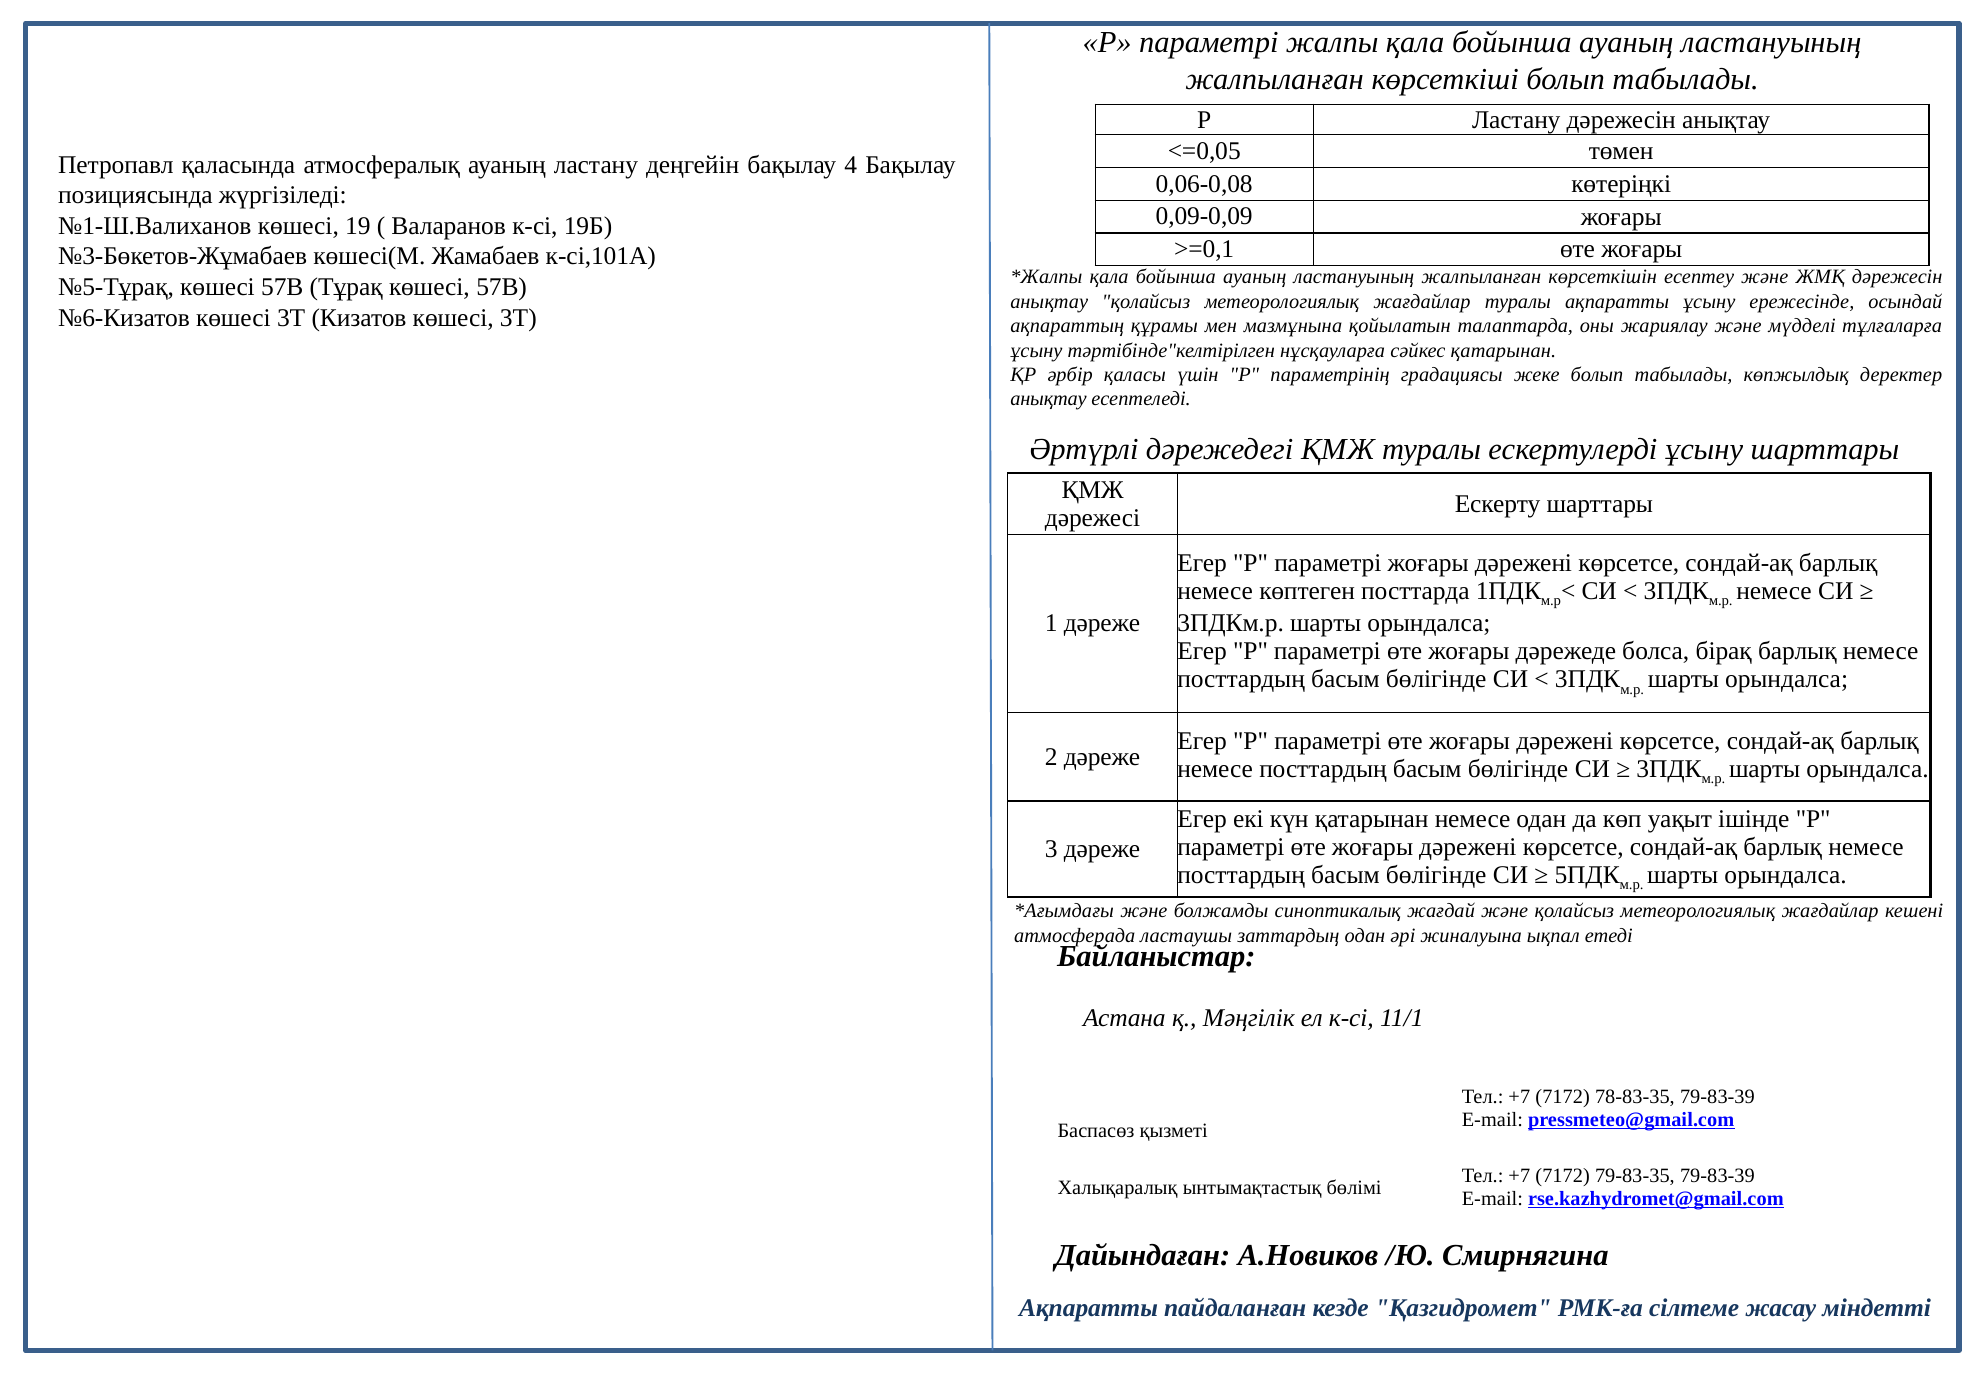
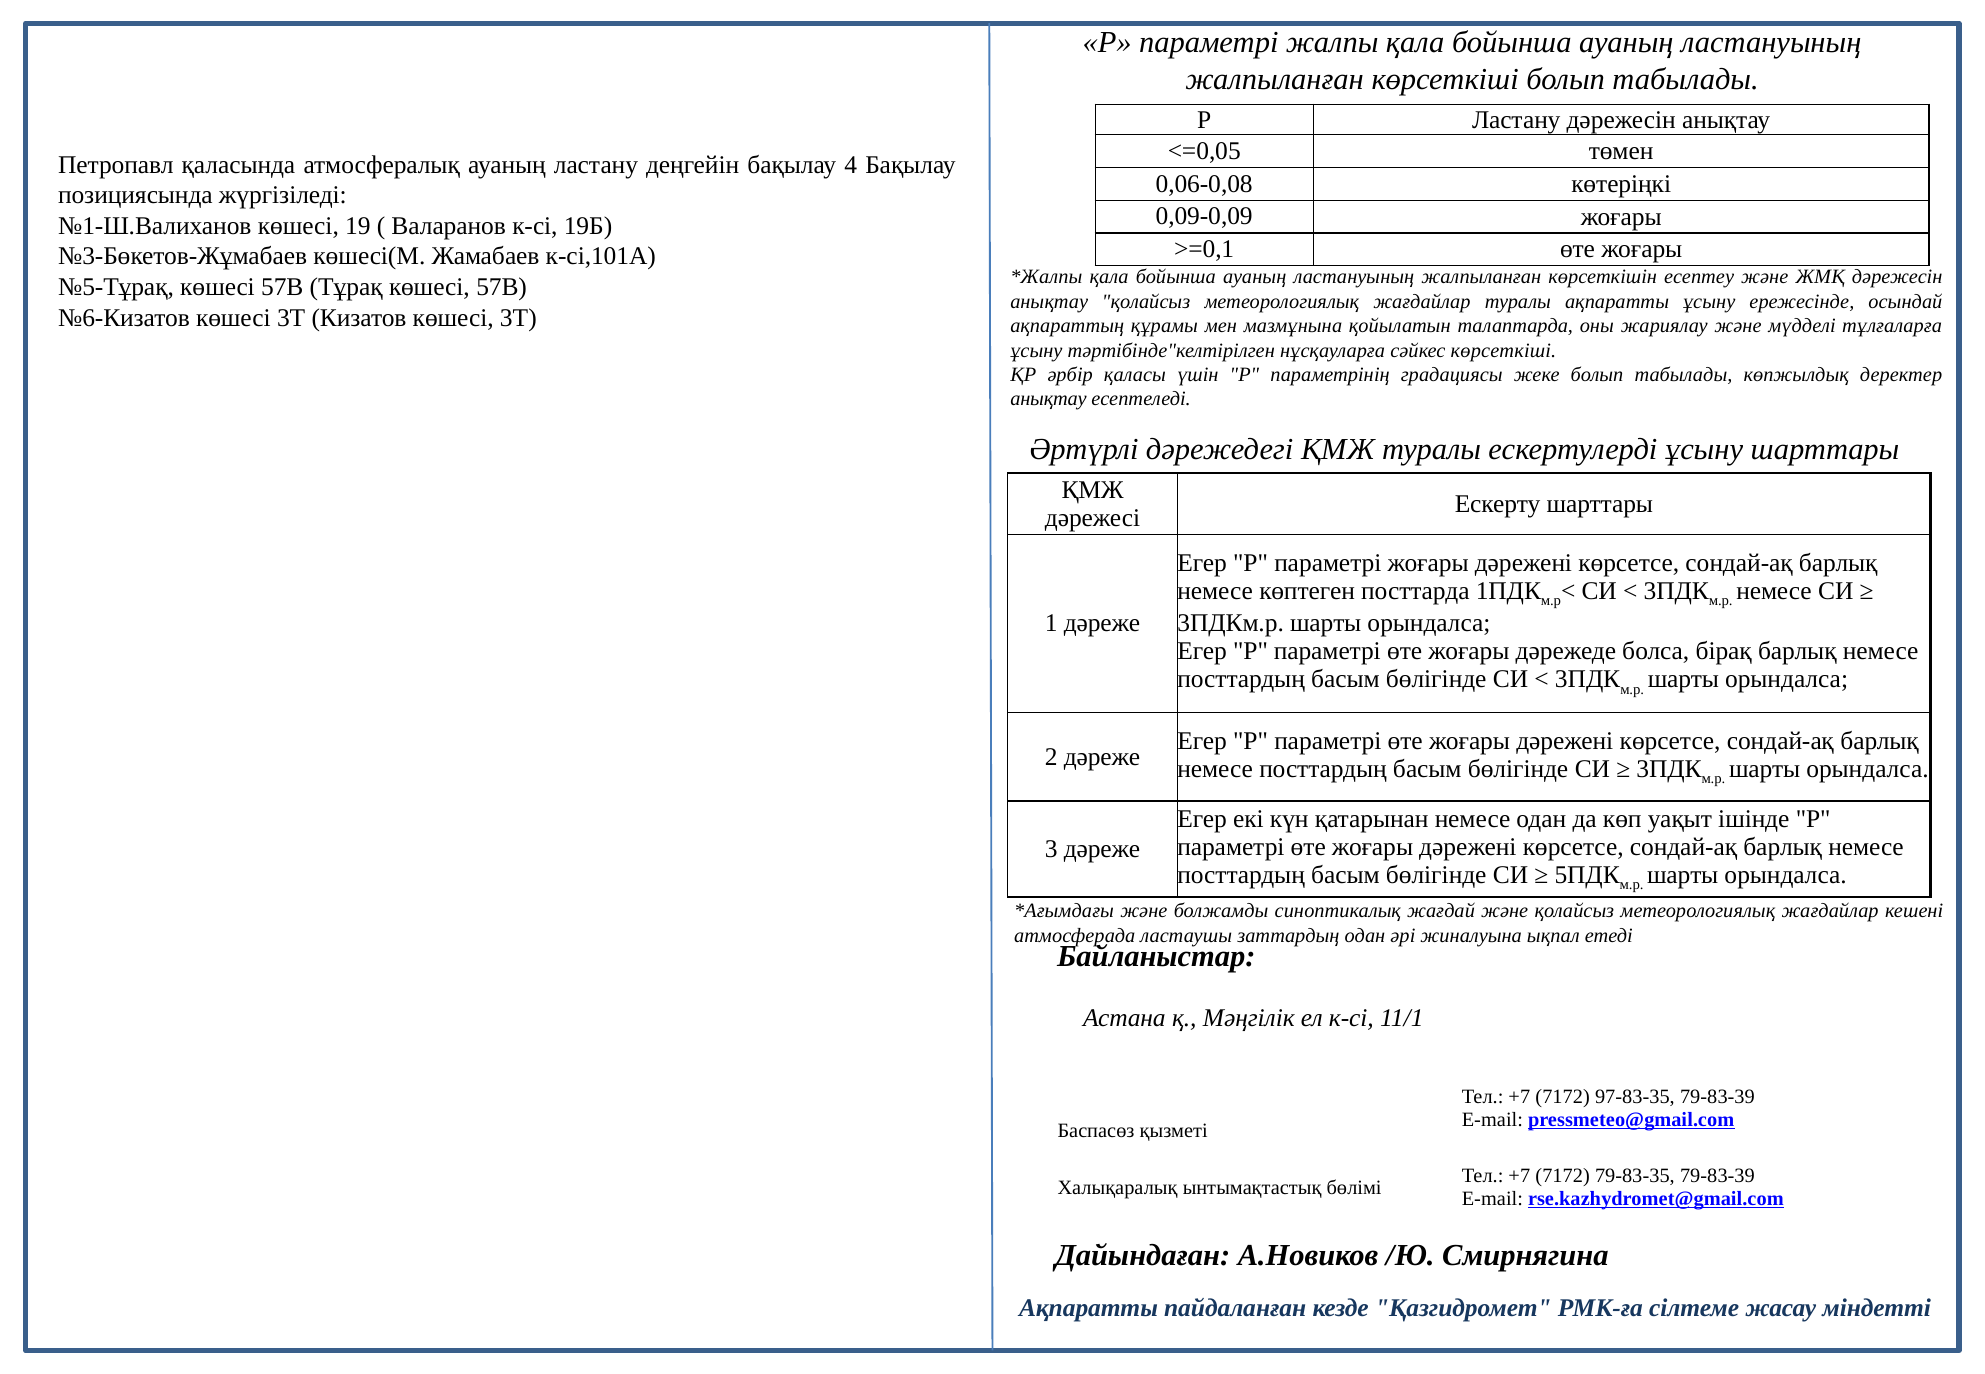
сәйкес қатарынан: қатарынан -> көрсеткіші (1503, 350)
78-83-35: 78-83-35 -> 97-83-35 (1635, 1097)
